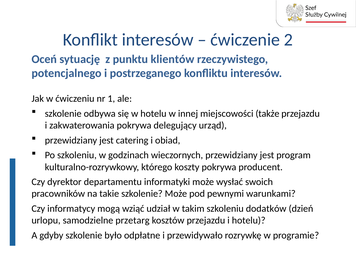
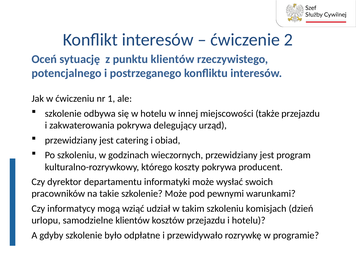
dodatków: dodatków -> komisjach (266, 209)
samodzielne przetarg: przetarg -> klientów (133, 220)
